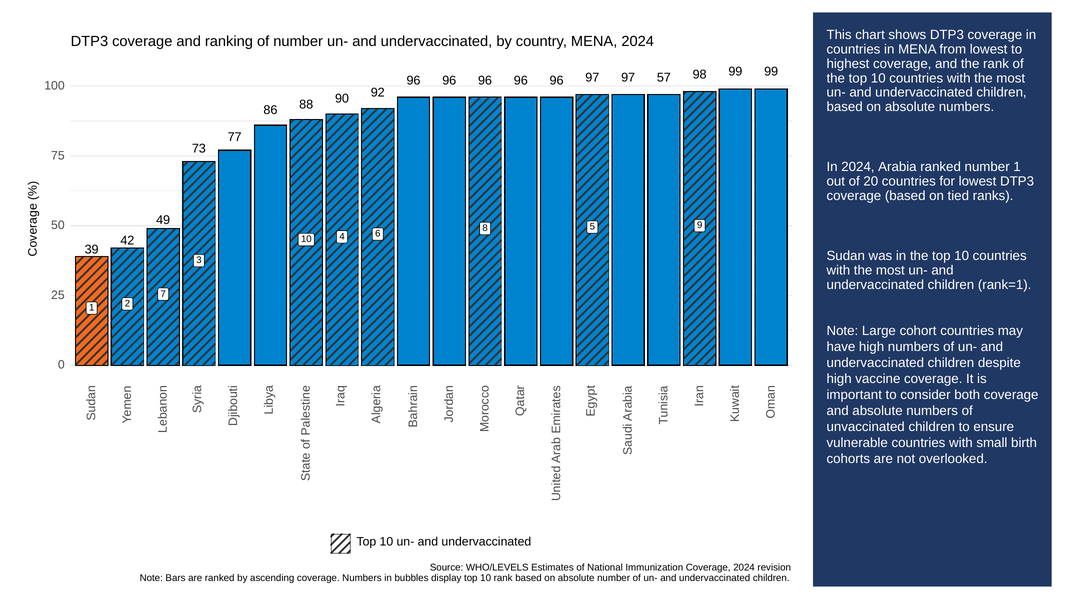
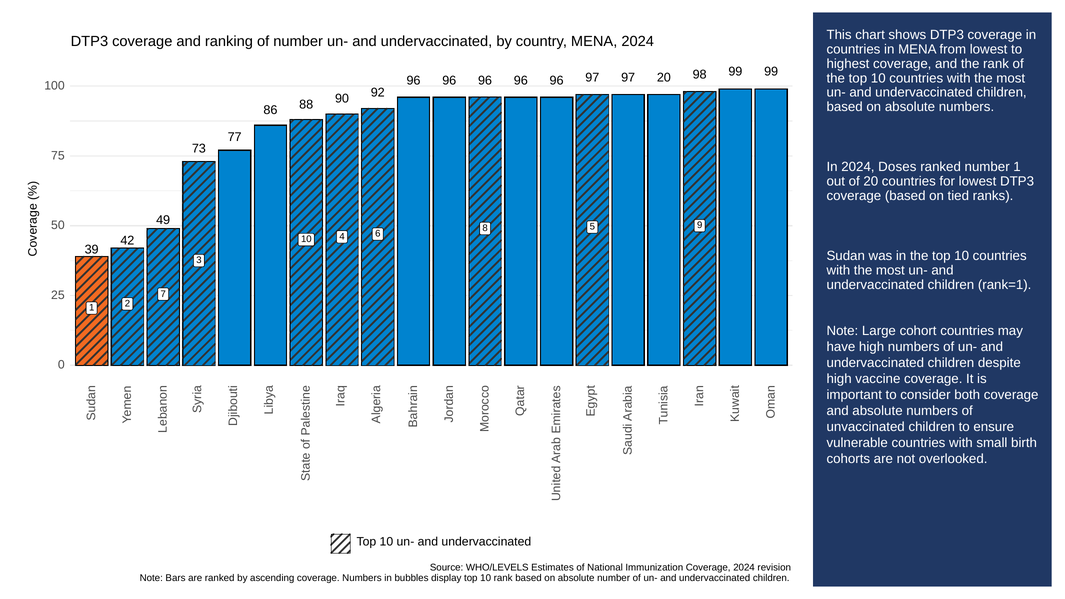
97 57: 57 -> 20 (664, 78)
Arabia: Arabia -> Doses (897, 167)
